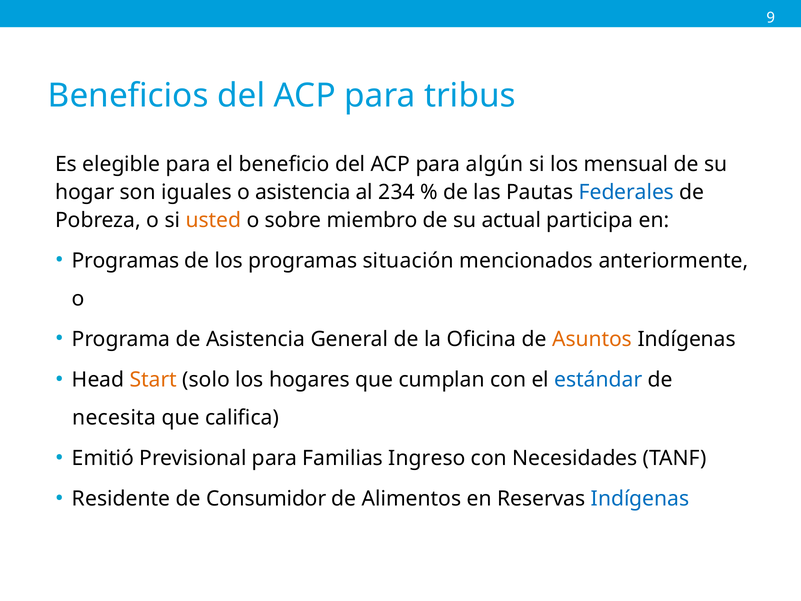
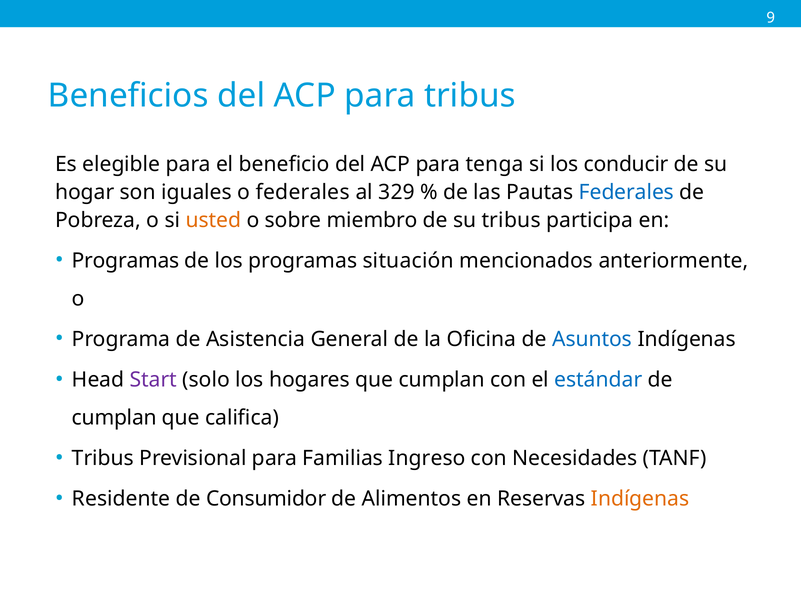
algún: algún -> tenga (495, 164)
mensual: mensual -> conducir (626, 164)
o asistencia: asistencia -> federales (303, 192)
234: 234 -> 329 (397, 192)
su actual: actual -> tribus (511, 220)
Asuntos colour: orange -> blue (592, 339)
Start colour: orange -> purple (153, 380)
necesita: necesita -> cumplan (114, 418)
Emitió: Emitió -> Tribus (103, 458)
Indígenas colour: blue -> orange (640, 499)
